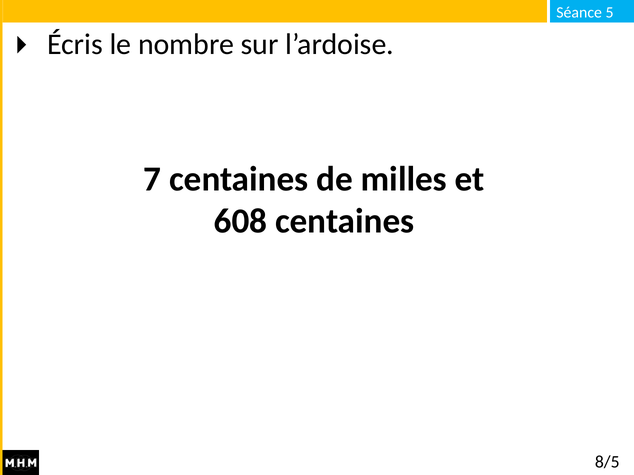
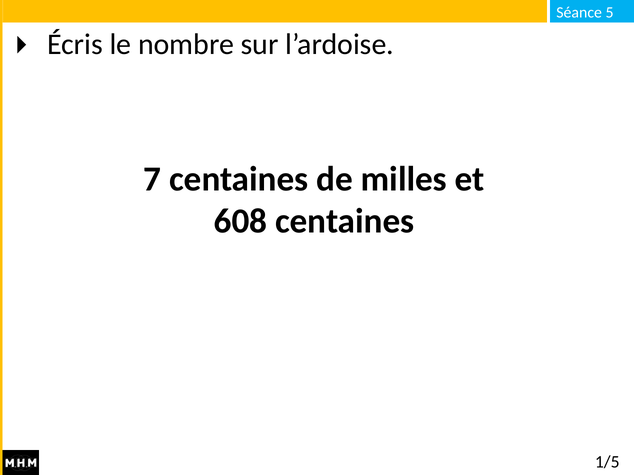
8/5: 8/5 -> 1/5 (607, 463)
